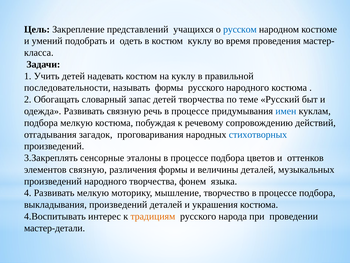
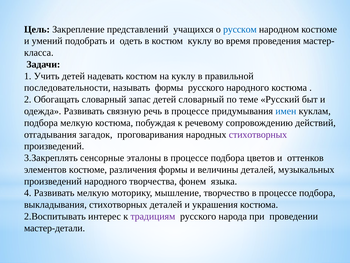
детей творчества: творчества -> словарный (201, 99)
стихотворных colour: blue -> purple (258, 134)
элементов связную: связную -> костюме (88, 169)
выкладывания произведений: произведений -> стихотворных (118, 204)
4.Воспитывать: 4.Воспитывать -> 2.Воспитывать (55, 216)
традициям colour: orange -> purple (153, 216)
